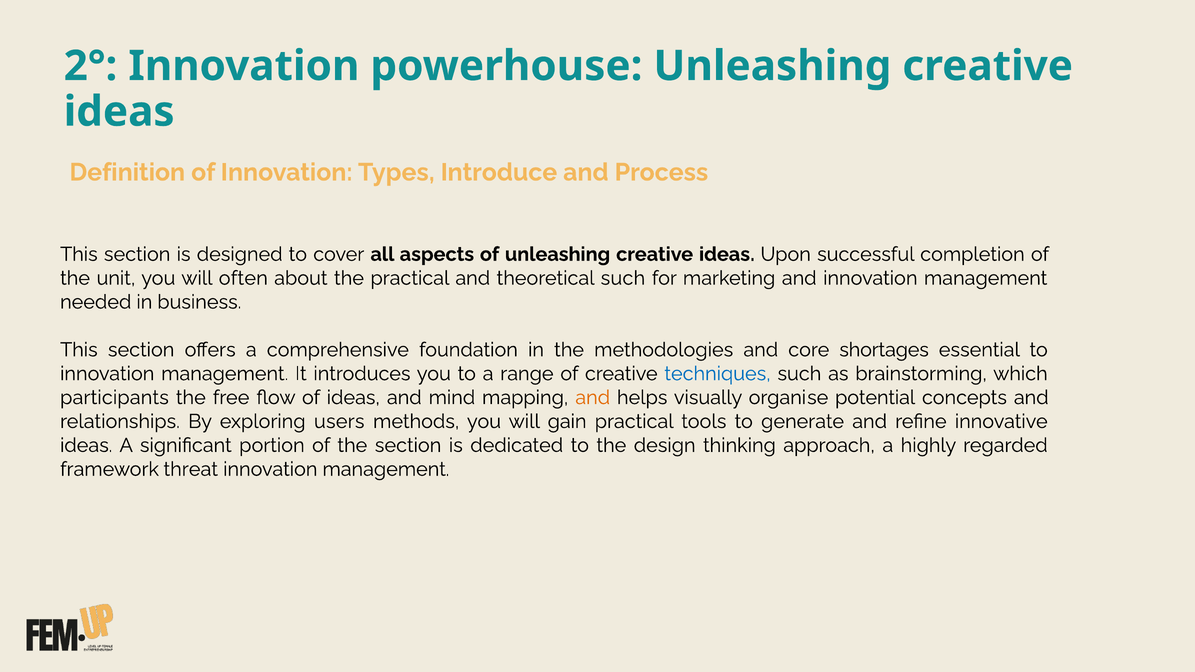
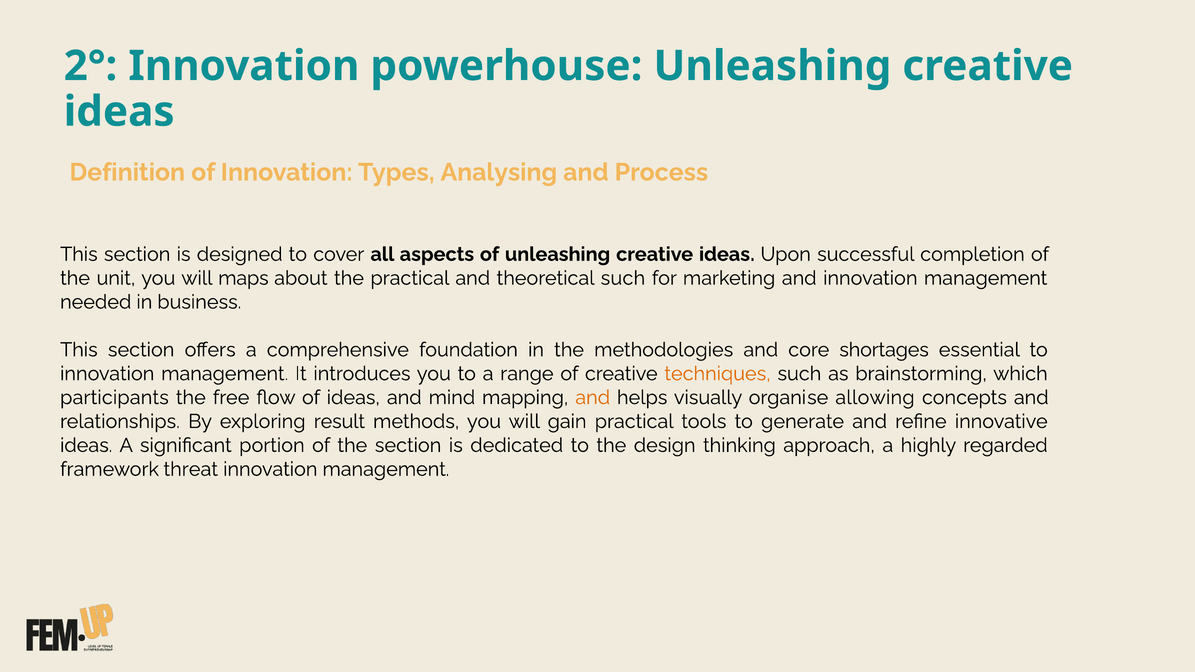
Introduce: Introduce -> Analysing (499, 172)
often: often -> maps (243, 278)
techniques colour: blue -> orange (718, 374)
potential: potential -> allowing (875, 398)
users: users -> result (339, 422)
